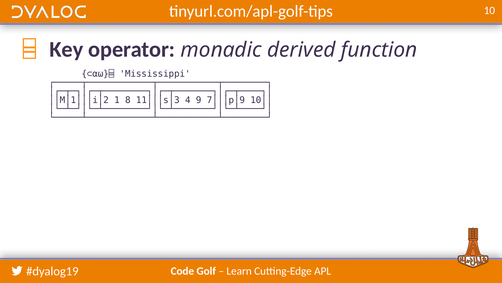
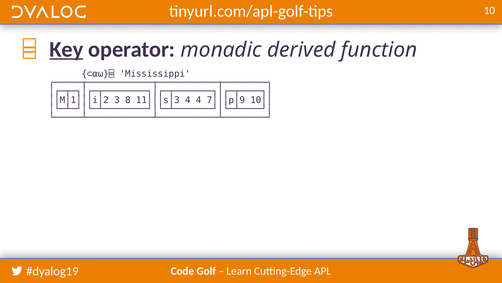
Key underline: none -> present (66, 49)
1: 1 -> 3 (117, 100)
4 9: 9 -> 4 (199, 100)
